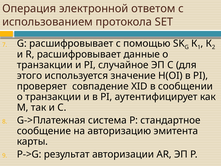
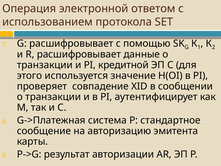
случайное: случайное -> кредитной (123, 65)
